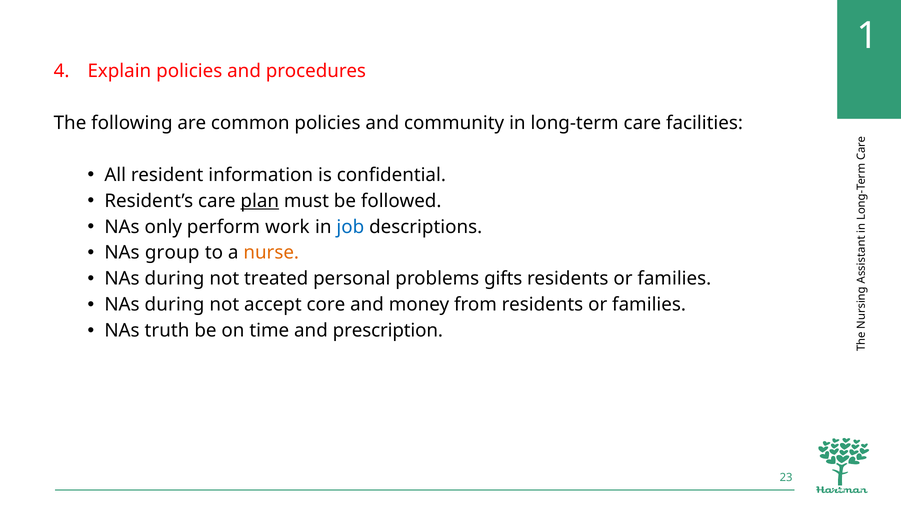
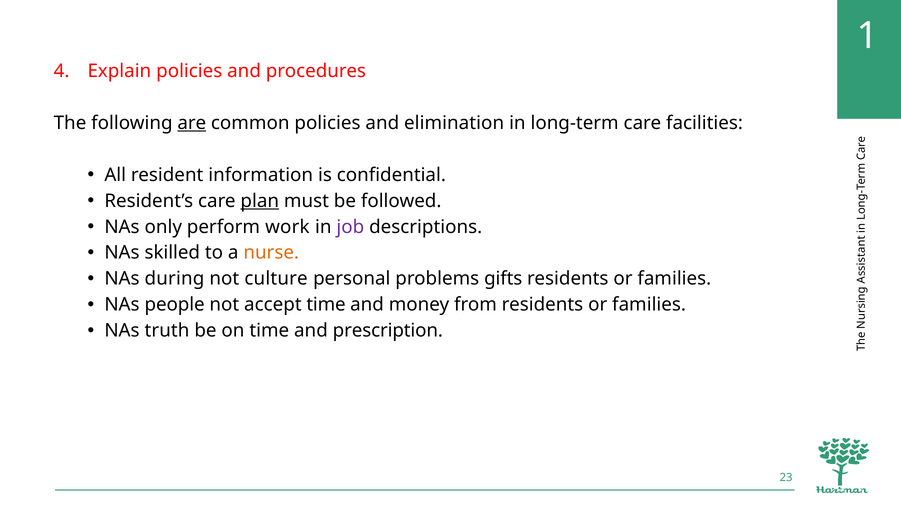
are underline: none -> present (192, 123)
community: community -> elimination (454, 123)
job colour: blue -> purple (350, 227)
group: group -> skilled (172, 253)
treated: treated -> culture (276, 279)
during: during -> people (175, 305)
accept core: core -> time (326, 305)
